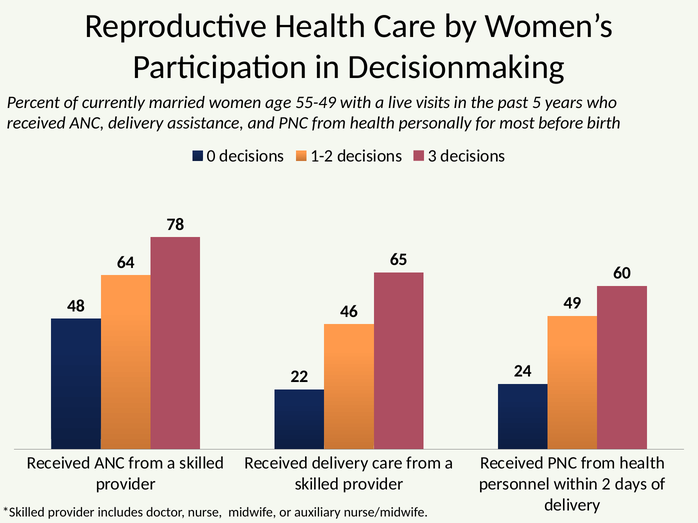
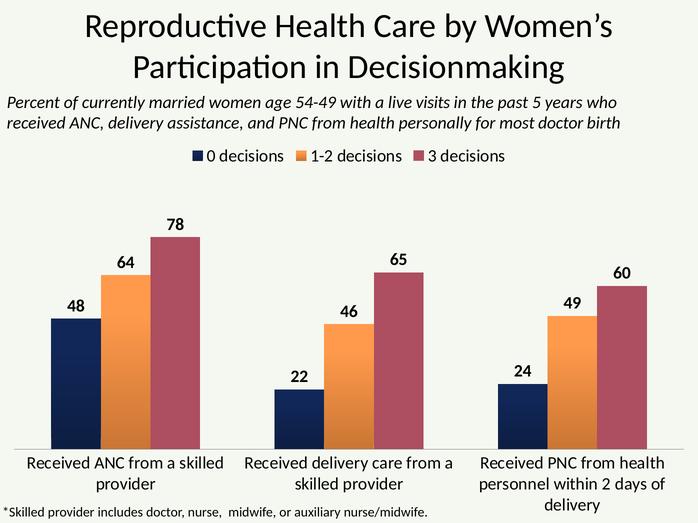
55-49: 55-49 -> 54-49 (316, 102)
most before: before -> doctor (561, 123)
